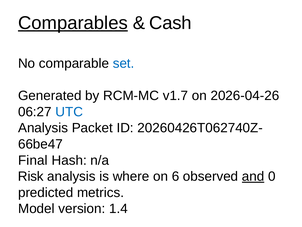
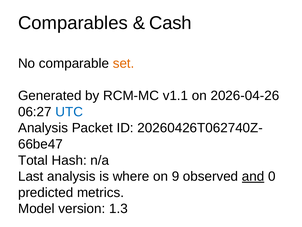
Comparables underline: present -> none (73, 23)
set colour: blue -> orange (124, 63)
v1.7: v1.7 -> v1.1 (175, 96)
Final: Final -> Total (33, 160)
Risk: Risk -> Last (31, 176)
6: 6 -> 9 (176, 176)
1.4: 1.4 -> 1.3 (118, 208)
